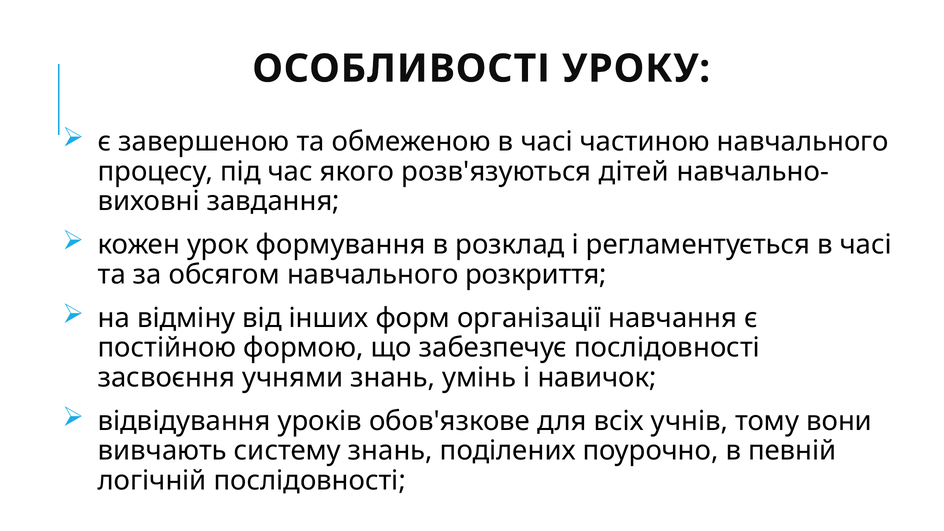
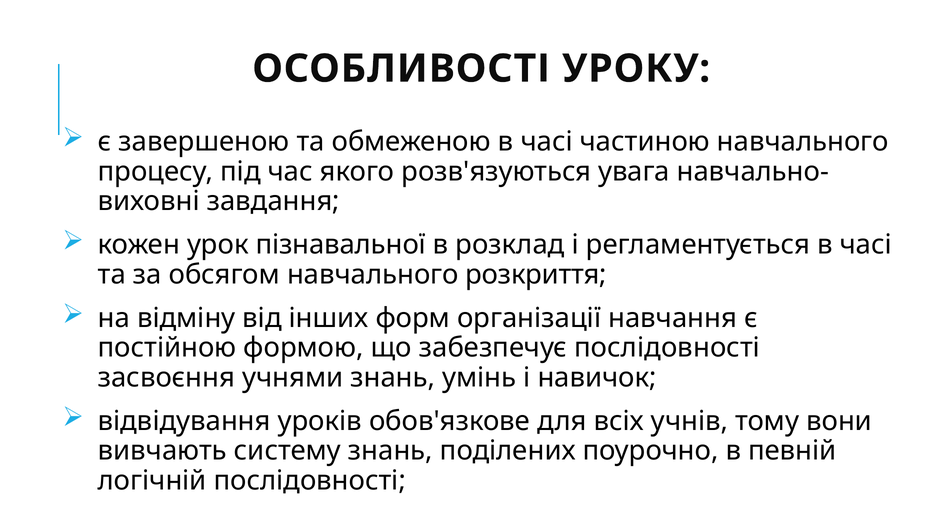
дітей: дітей -> увага (634, 172)
формування: формування -> пізнавальної (341, 245)
